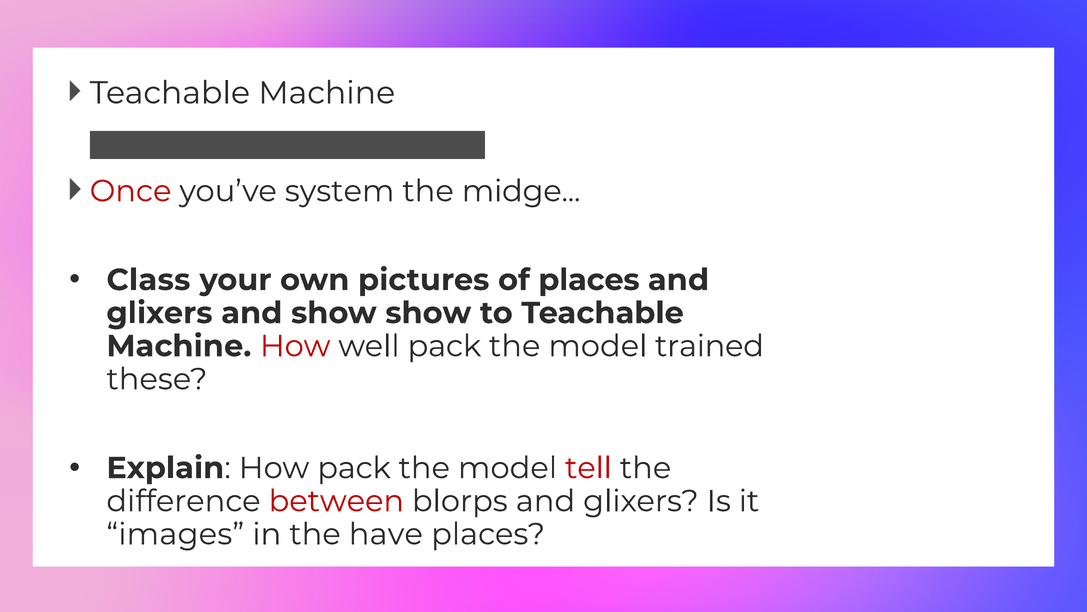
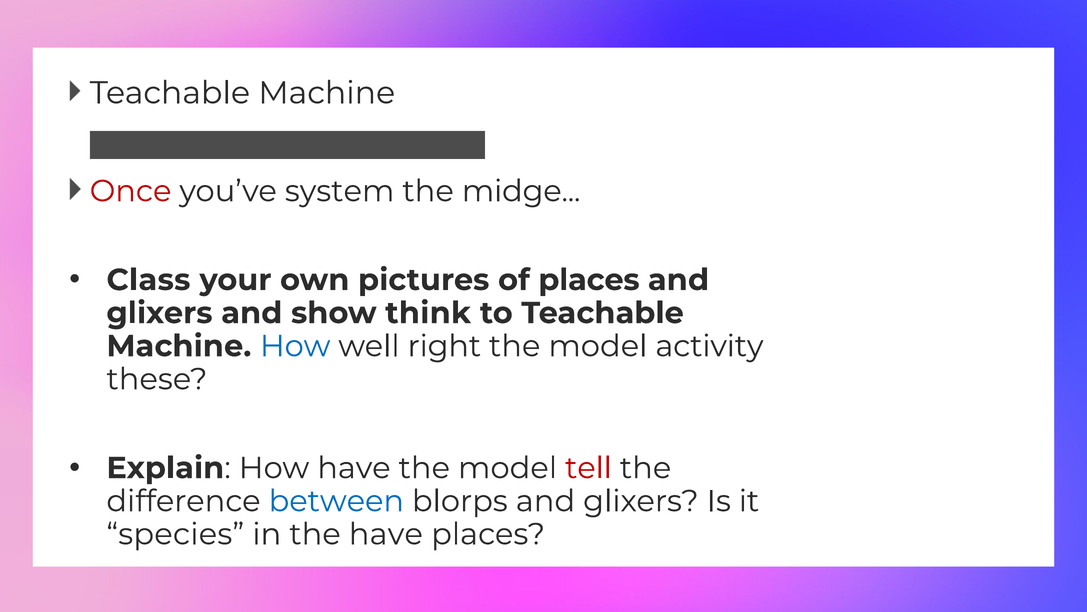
show show: show -> think (428, 313)
How colour: red -> blue (295, 346)
well pack: pack -> right (444, 346)
trained: trained -> activity (709, 346)
How pack: pack -> have (354, 468)
between colour: red -> blue (336, 501)
images: images -> species (175, 534)
